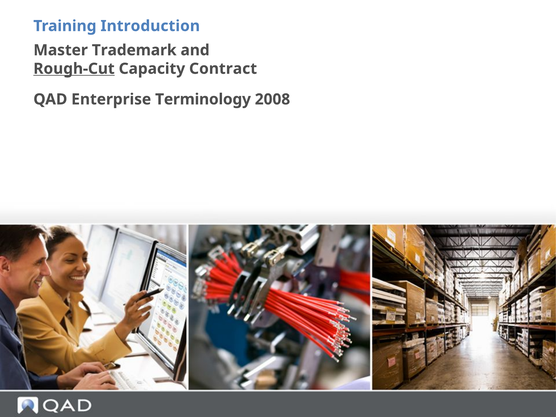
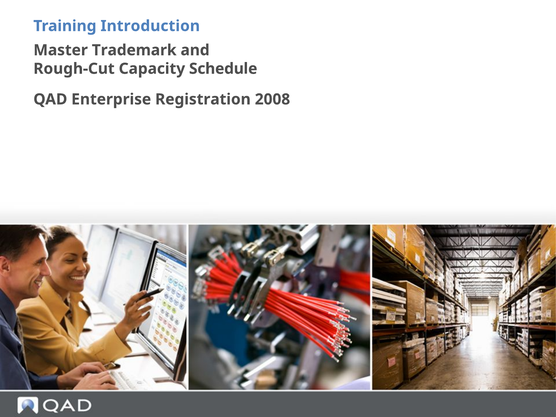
Rough-Cut underline: present -> none (74, 69)
Contract: Contract -> Schedule (223, 69)
Terminology: Terminology -> Registration (203, 99)
